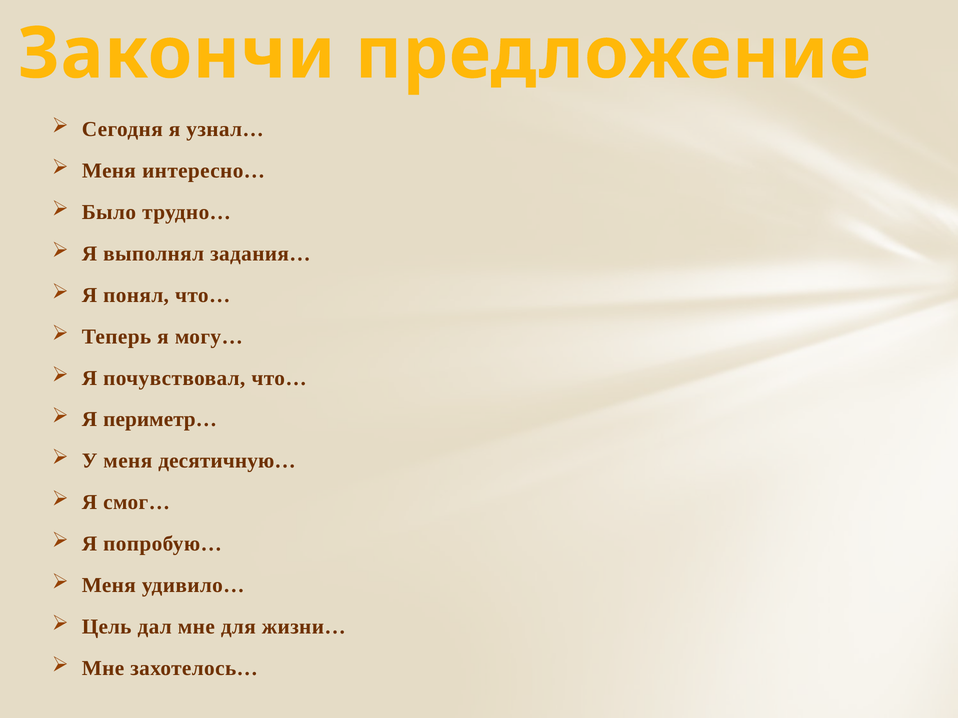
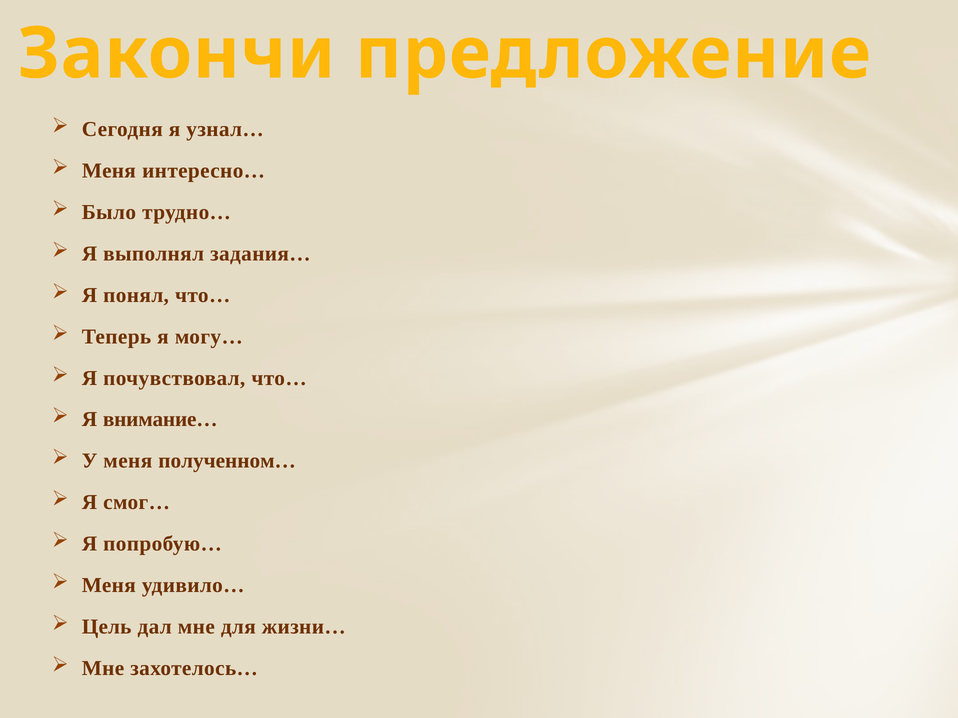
периметр…: периметр… -> внимание… (160, 420)
десятичную…: десятичную… -> полученном… (227, 461)
